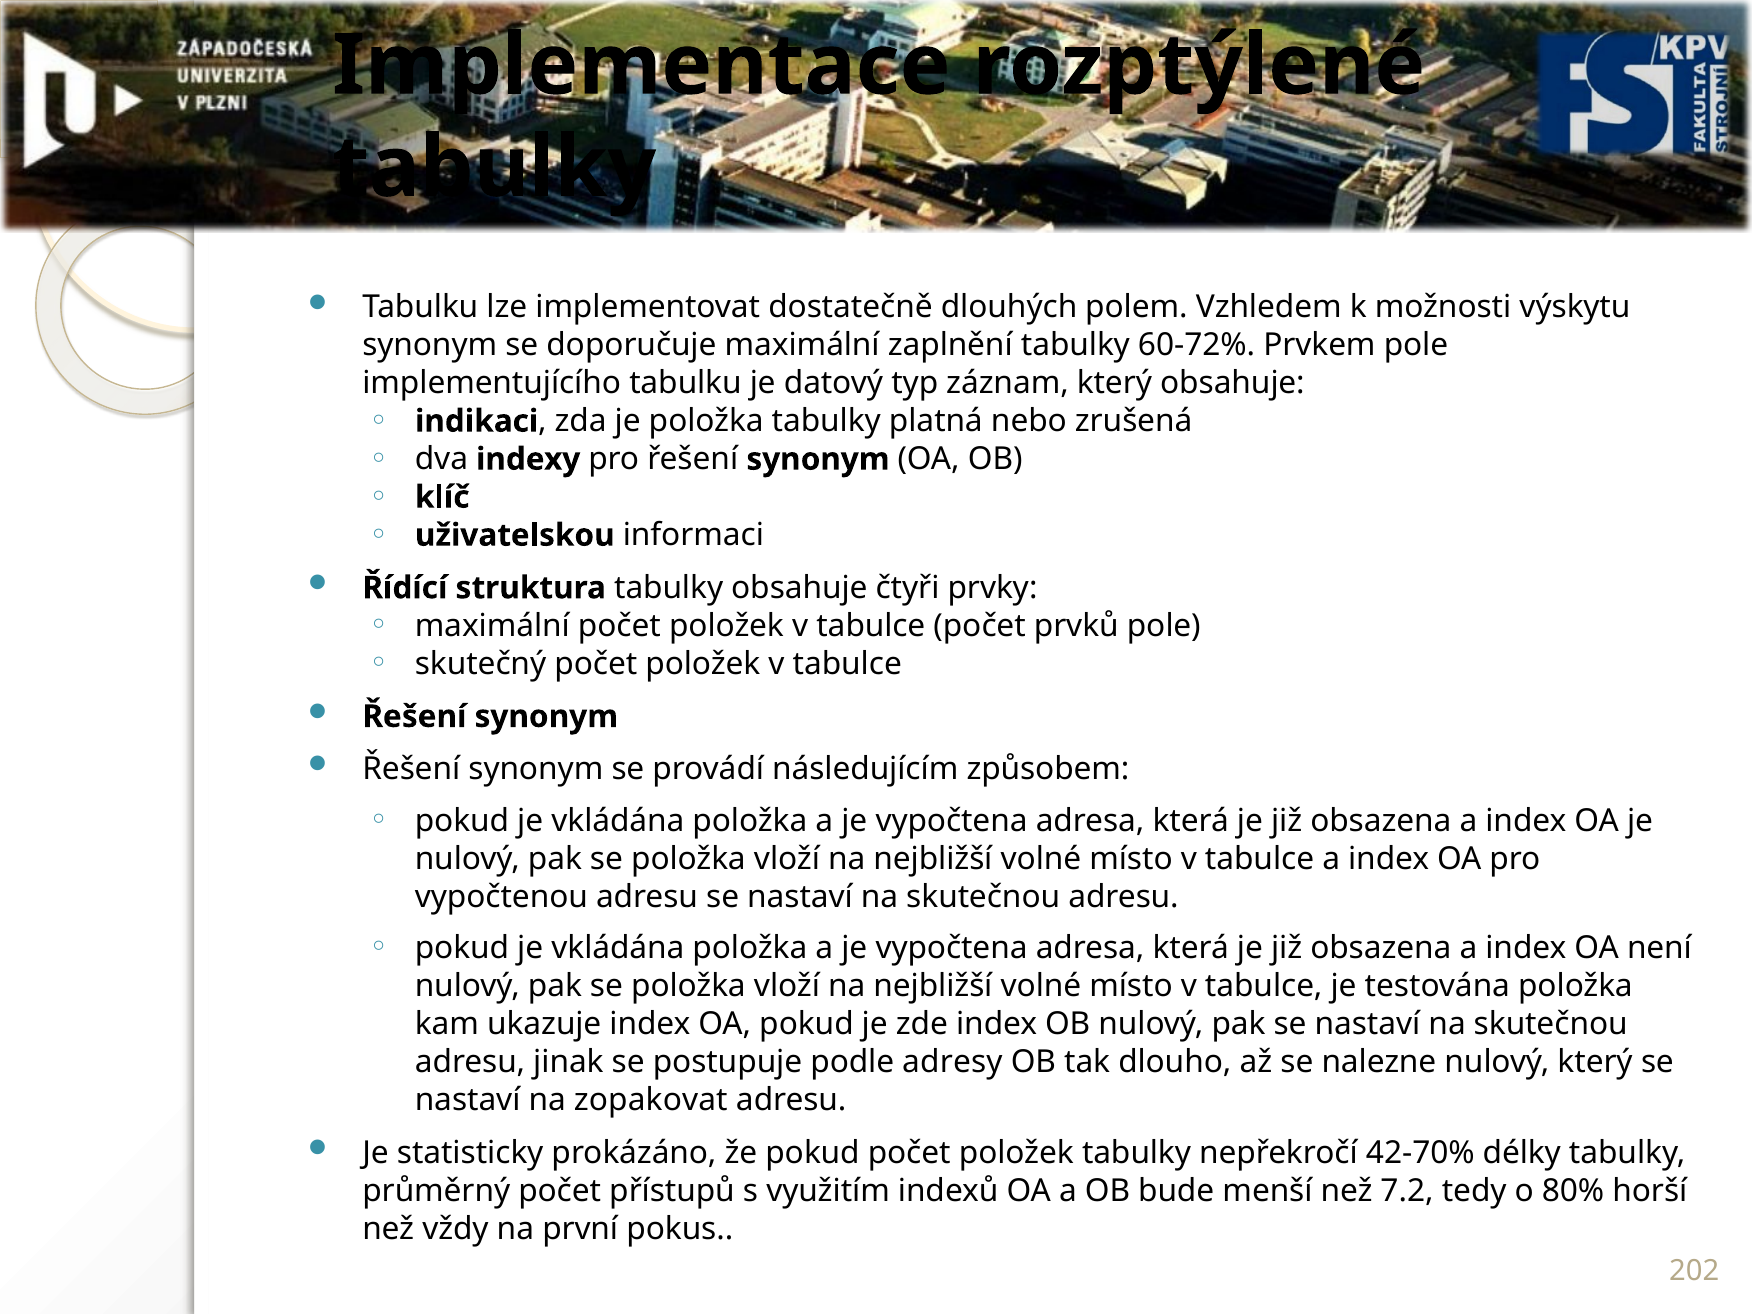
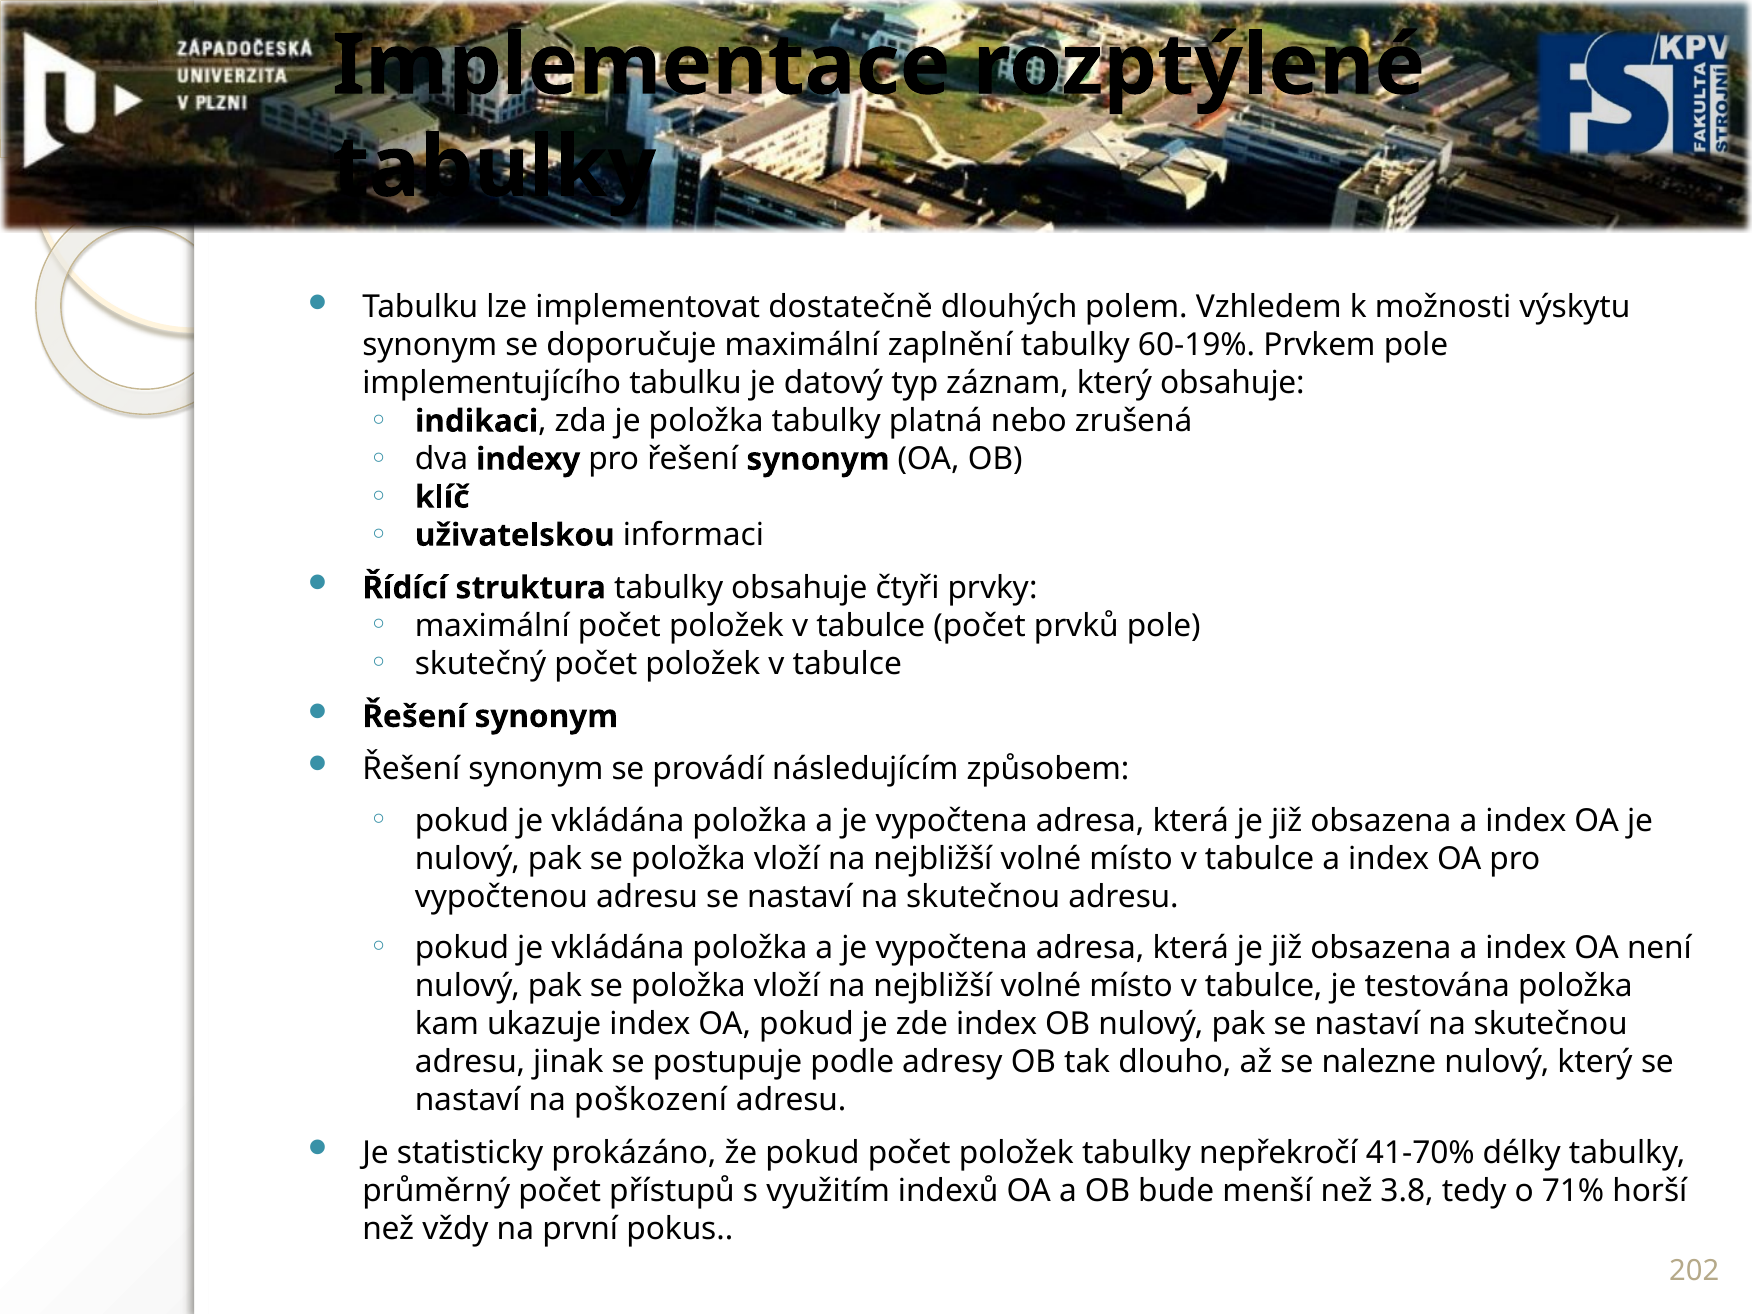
60-72%: 60-72% -> 60-19% (1197, 345)
zopakovat: zopakovat -> poškození (651, 1100)
42-70%: 42-70% -> 41-70% (1420, 1153)
7.2: 7.2 -> 3.8 (1407, 1191)
80%: 80% -> 71% (1573, 1191)
